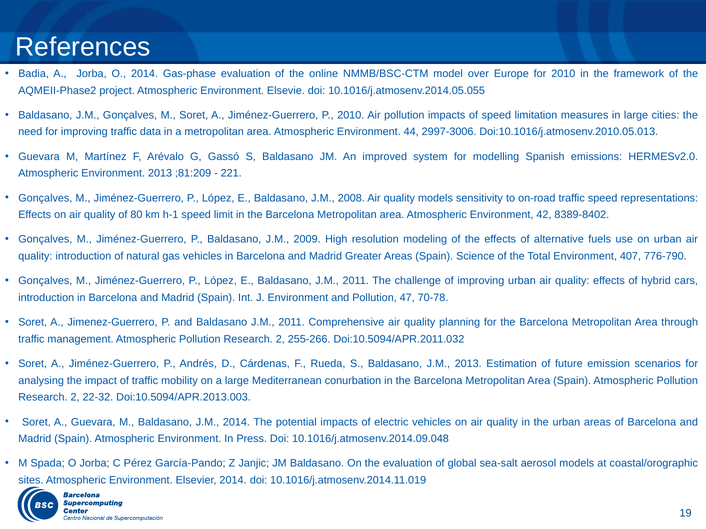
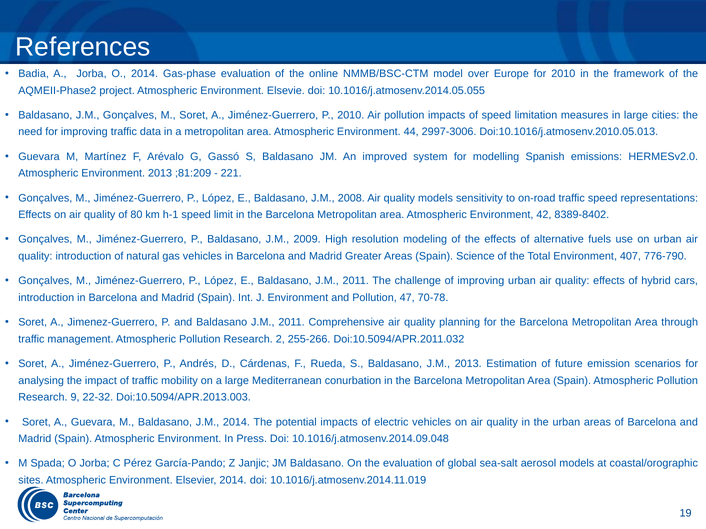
2: 2 -> 9 (75, 398)
